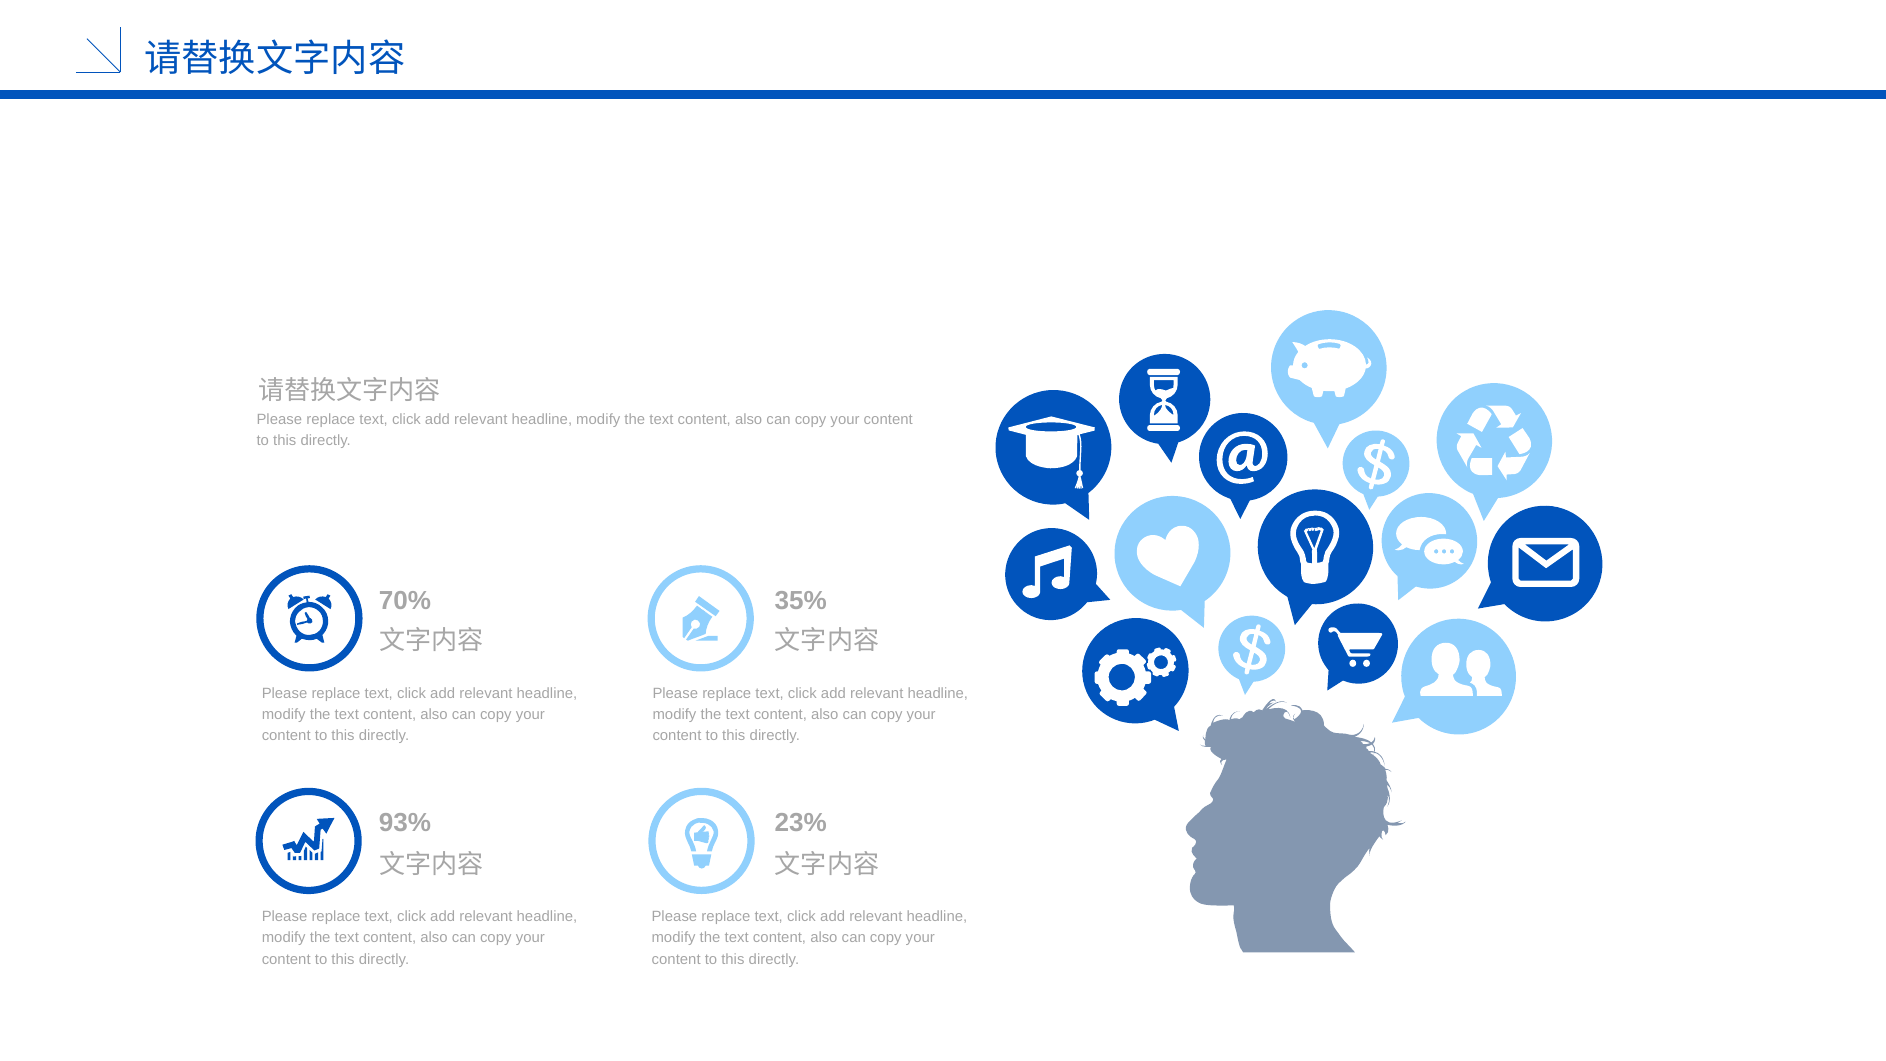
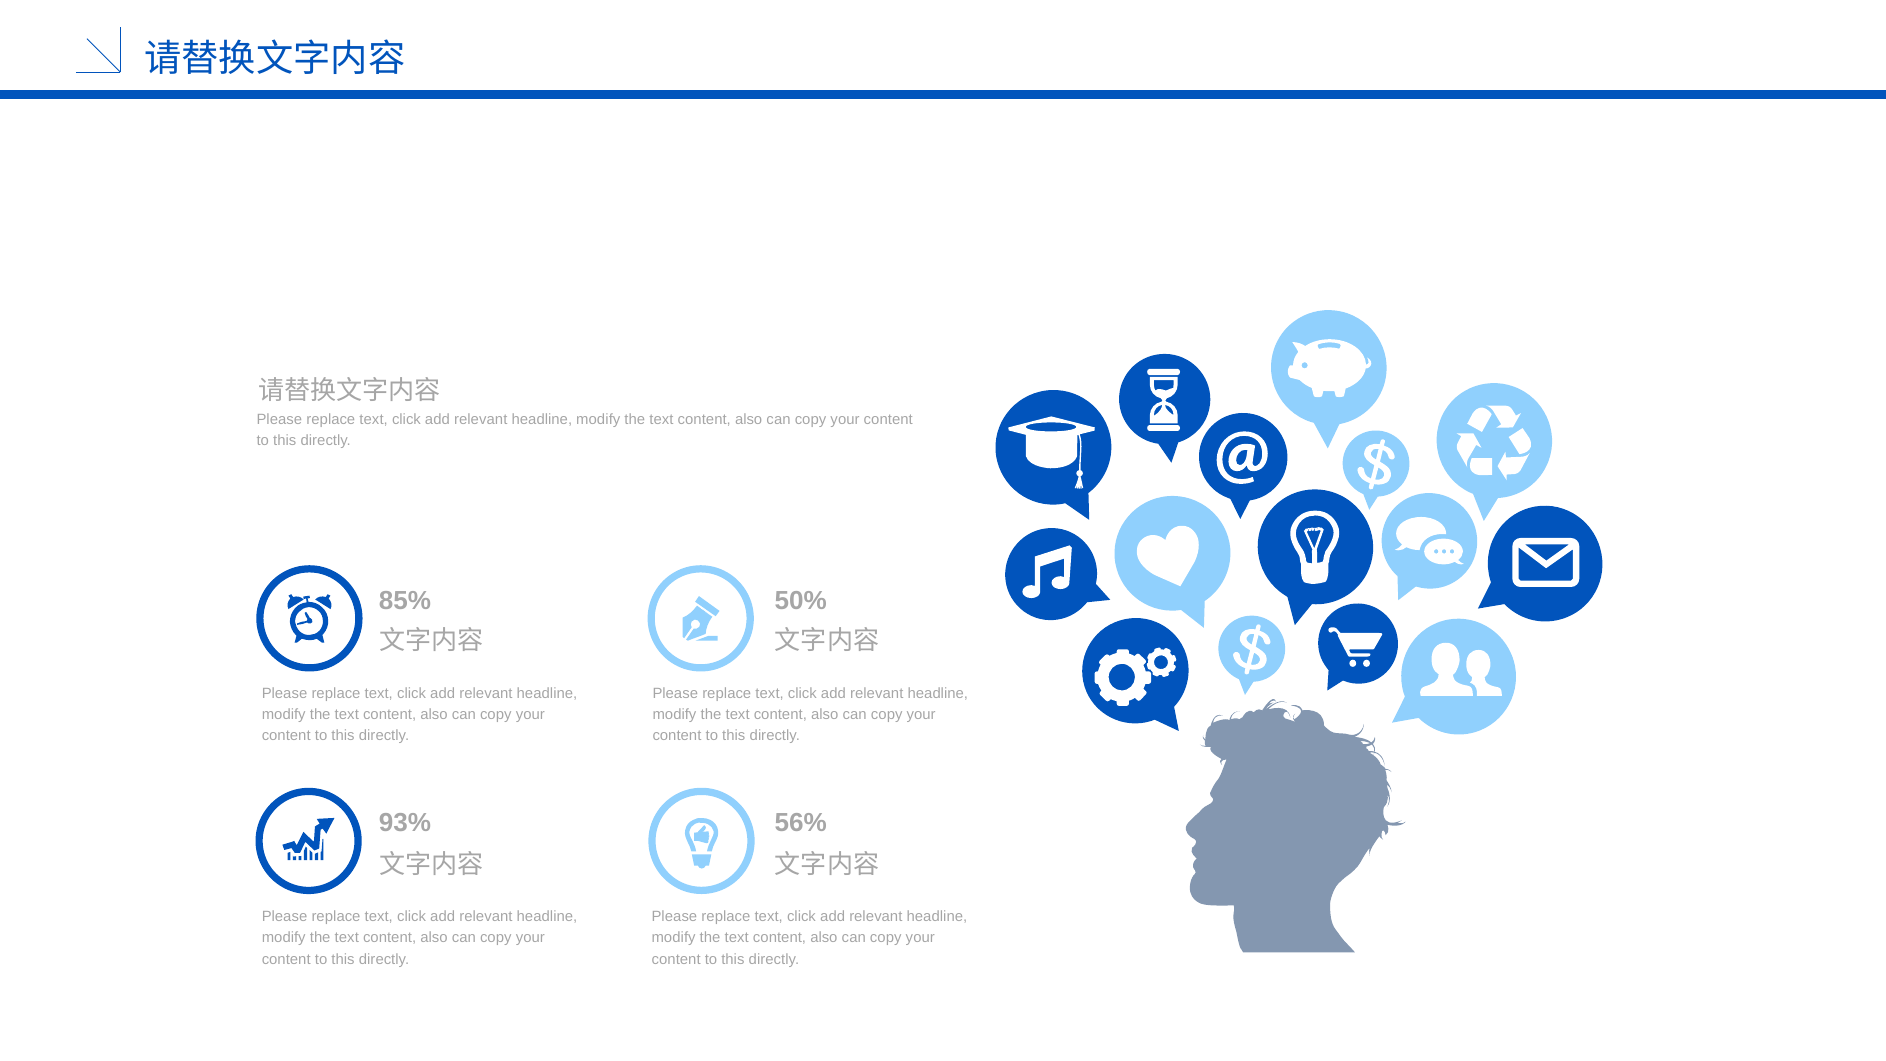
70%: 70% -> 85% (405, 601)
35%: 35% -> 50% (801, 601)
23%: 23% -> 56% (801, 823)
